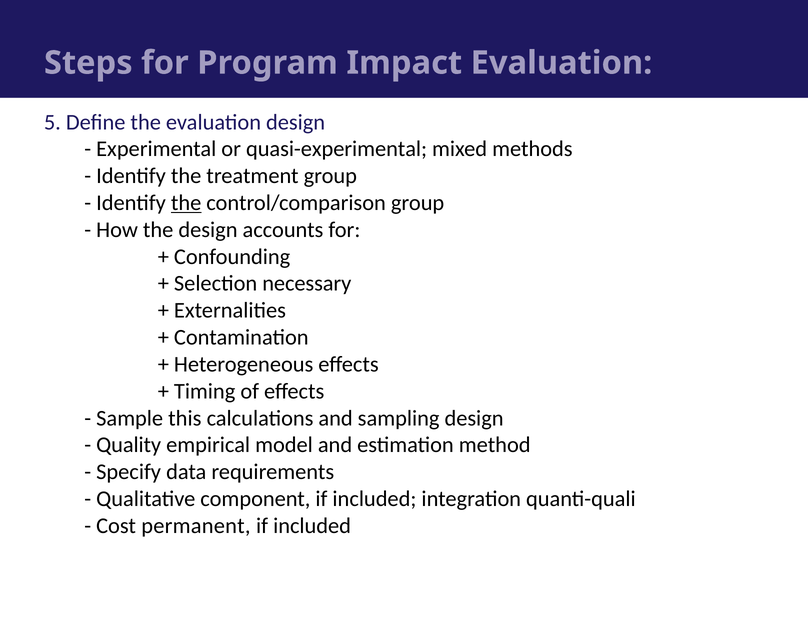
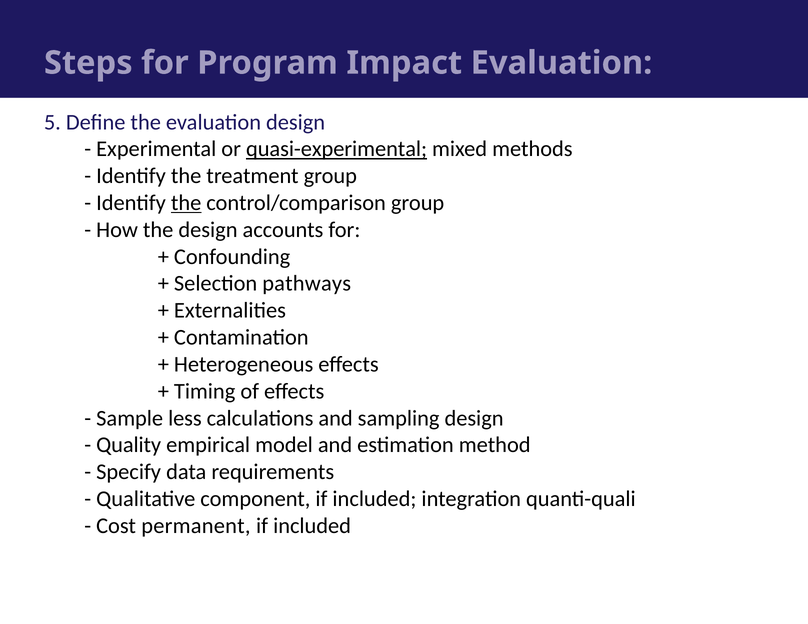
quasi-experimental underline: none -> present (337, 149)
necessary: necessary -> pathways (307, 284)
this: this -> less (185, 418)
